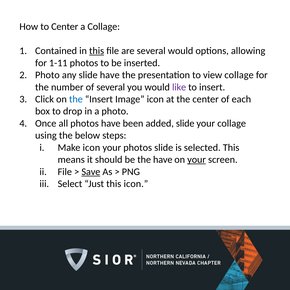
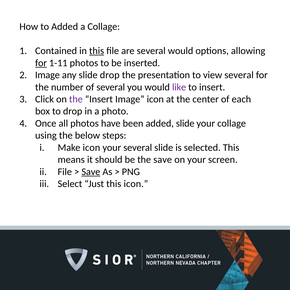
to Center: Center -> Added (65, 27)
for underline: none -> present (41, 63)
Photo: Photo -> Image (47, 75)
slide have: have -> drop (110, 75)
view collage: collage -> several (239, 75)
the colour: blue -> purple (76, 99)
your photos: photos -> several (138, 148)
the have: have -> save (163, 160)
your underline: present -> none (197, 160)
